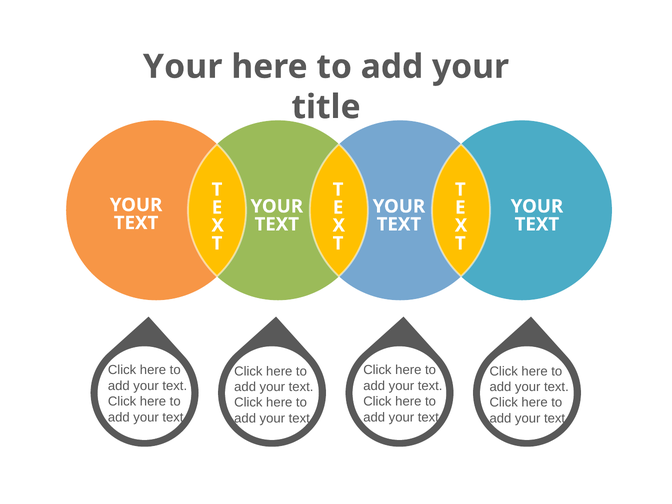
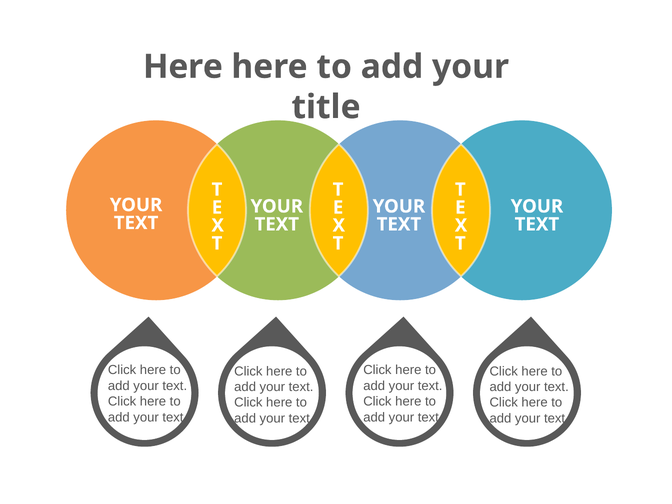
Your: Your -> Here (183, 67)
